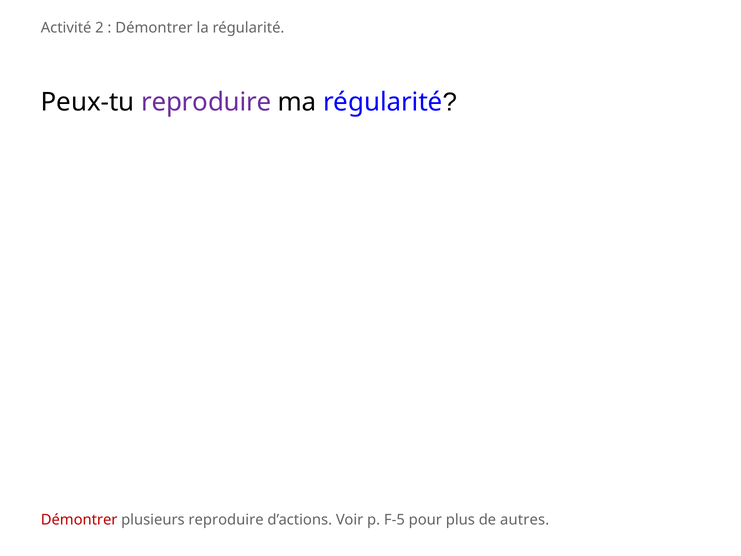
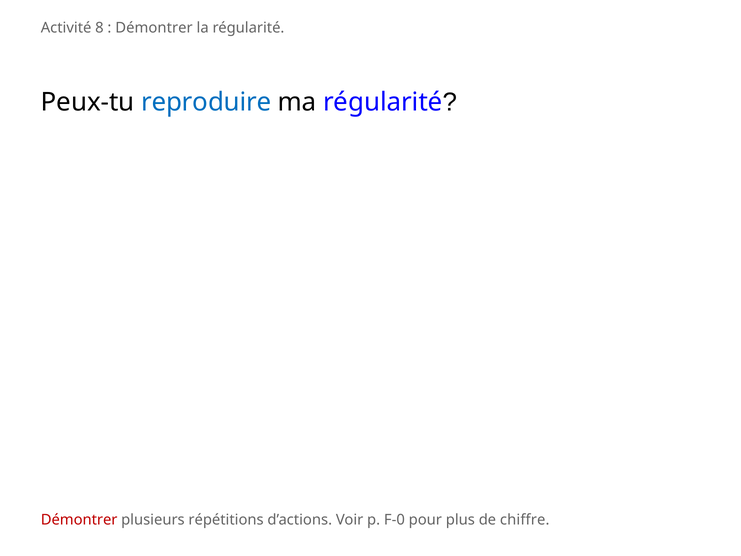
2: 2 -> 8 (99, 28)
reproduire colour: purple -> blue (206, 102)
plusieurs reproduire: reproduire -> répétitions (226, 520)
F-5: F-5 -> F-0 (394, 520)
autres: autres -> chiffre (525, 520)
